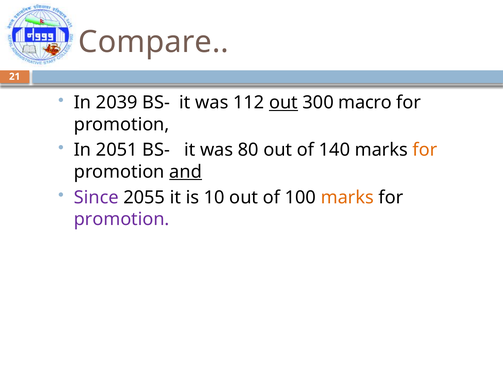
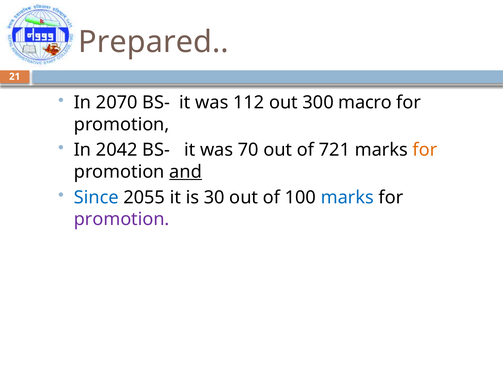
Compare: Compare -> Prepared (153, 42)
2039: 2039 -> 2070 (117, 103)
out underline: present -> none (283, 103)
2051: 2051 -> 2042 (117, 150)
80: 80 -> 70 (248, 150)
140: 140 -> 721 (334, 150)
Since colour: purple -> blue (96, 197)
10: 10 -> 30 (214, 197)
marks colour: orange -> blue (347, 197)
